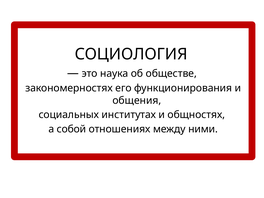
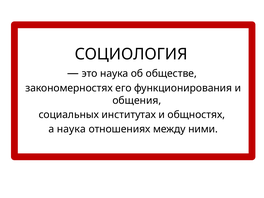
а собой: собой -> наука (71, 129)
